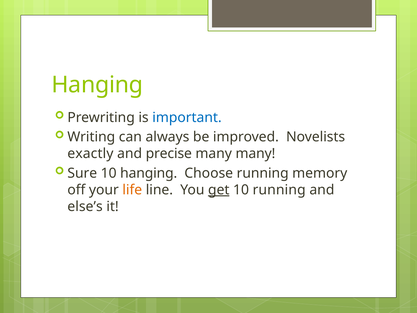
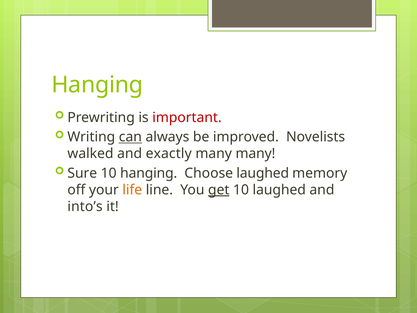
important colour: blue -> red (187, 117)
can underline: none -> present (130, 137)
exactly: exactly -> walked (90, 154)
precise: precise -> exactly (169, 154)
Choose running: running -> laughed (263, 173)
10 running: running -> laughed (279, 190)
else’s: else’s -> into’s (85, 206)
